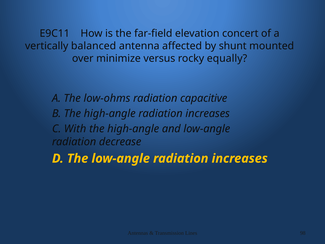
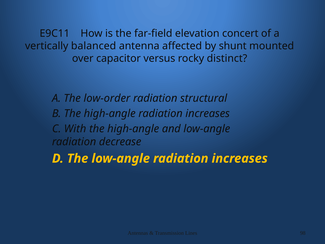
minimize: minimize -> capacitor (119, 58)
equally: equally -> distinct (227, 58)
low-ohms: low-ohms -> low-order (107, 98)
capacitive: capacitive -> structural (204, 98)
